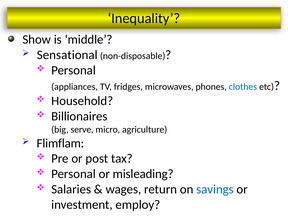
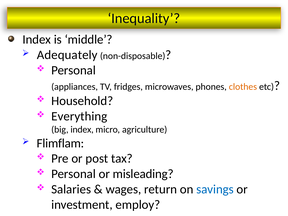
Show: Show -> Index (37, 39)
Sensational: Sensational -> Adequately (67, 55)
clothes colour: blue -> orange (243, 87)
Billionaires: Billionaires -> Everything (79, 116)
big serve: serve -> index (82, 130)
